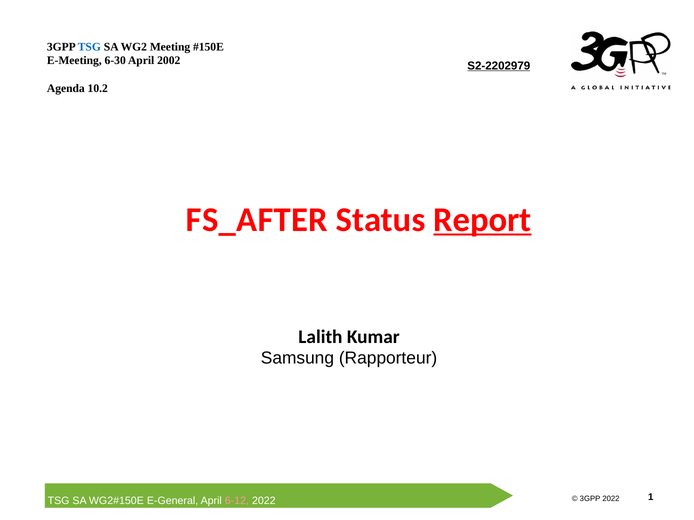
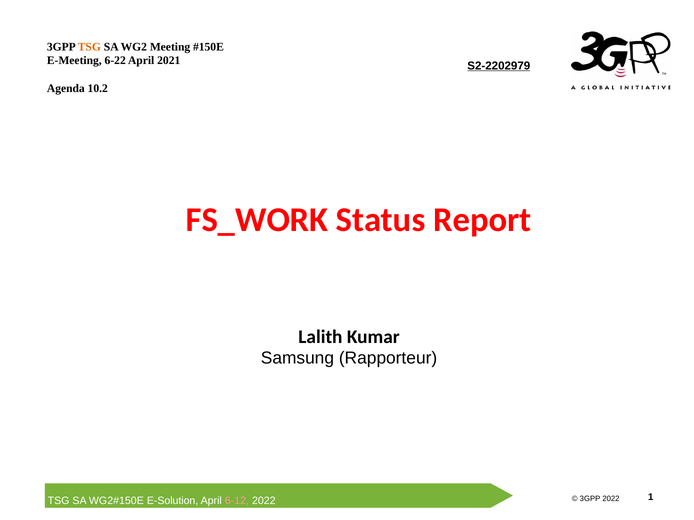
TSG colour: blue -> orange (89, 47)
6-30: 6-30 -> 6-22 (115, 61)
2002: 2002 -> 2021 (169, 61)
FS_AFTER: FS_AFTER -> FS_WORK (257, 220)
Report underline: present -> none (482, 220)
E-General: E-General -> E-Solution (173, 501)
